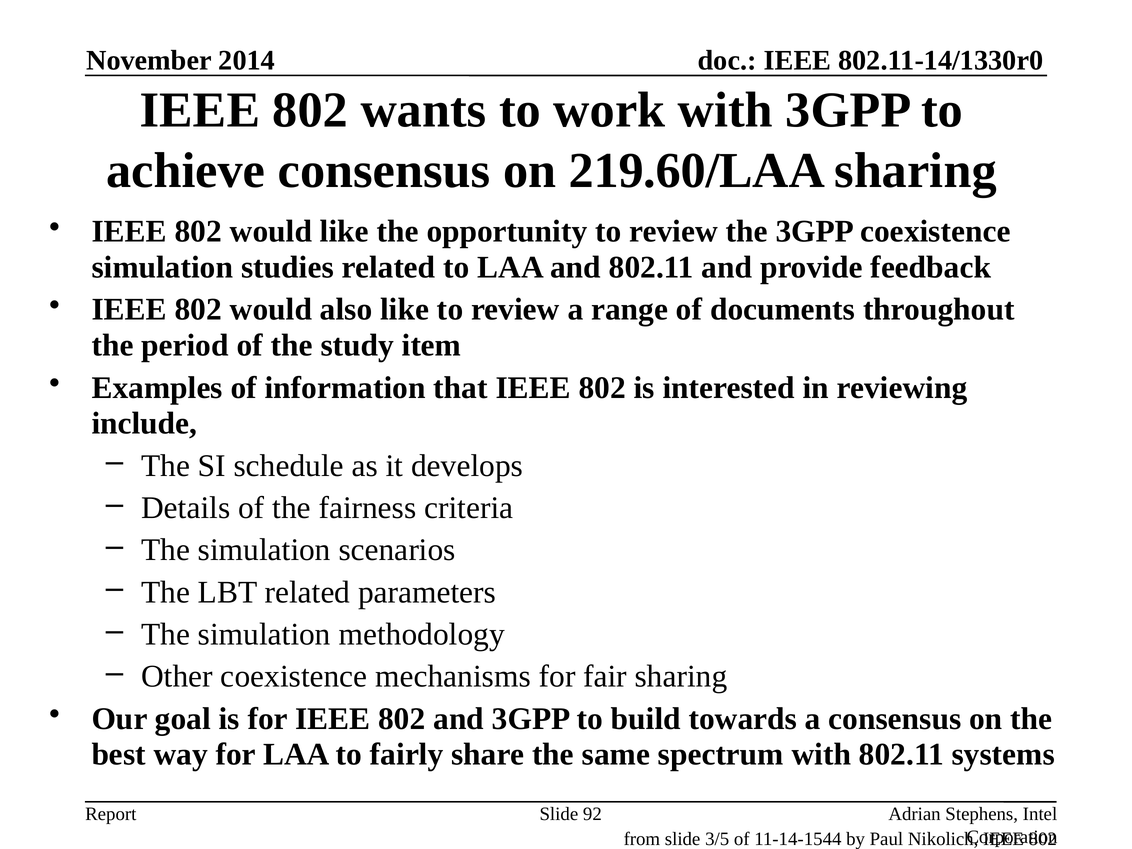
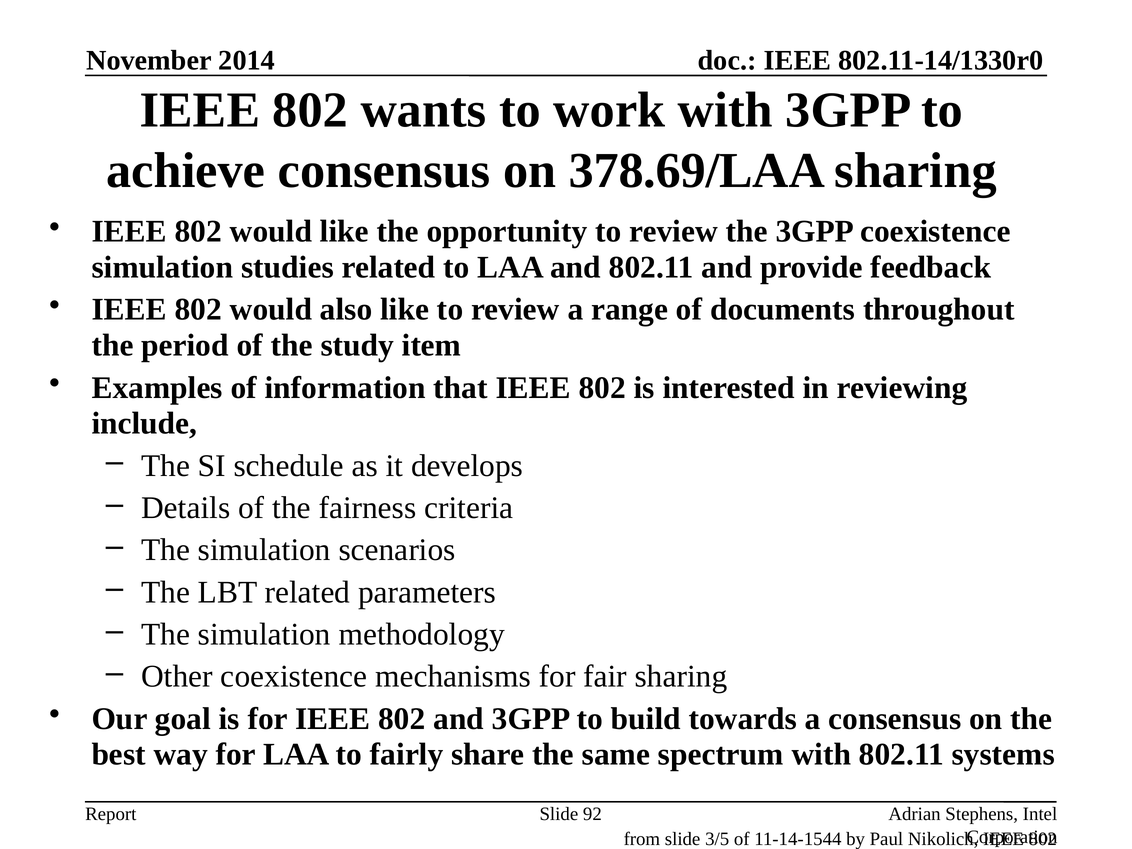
219.60/LAA: 219.60/LAA -> 378.69/LAA (697, 170)
